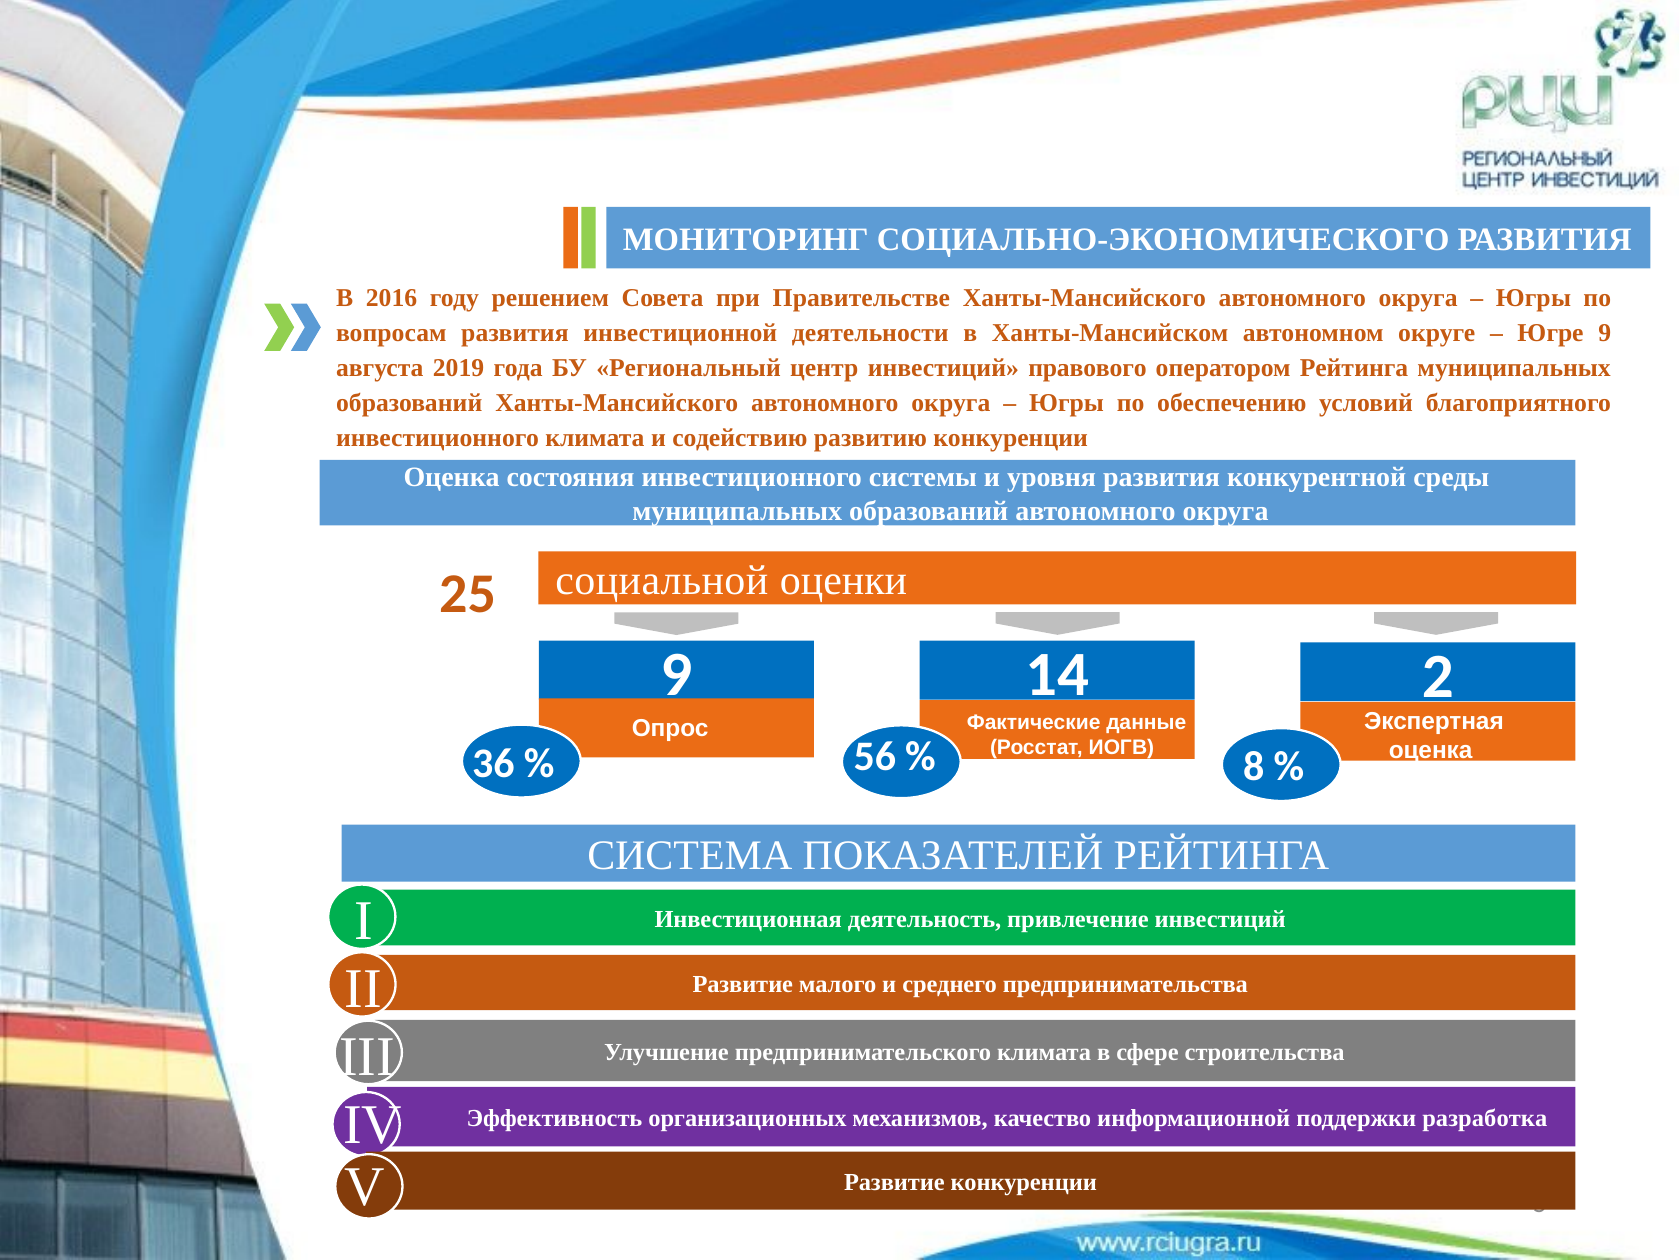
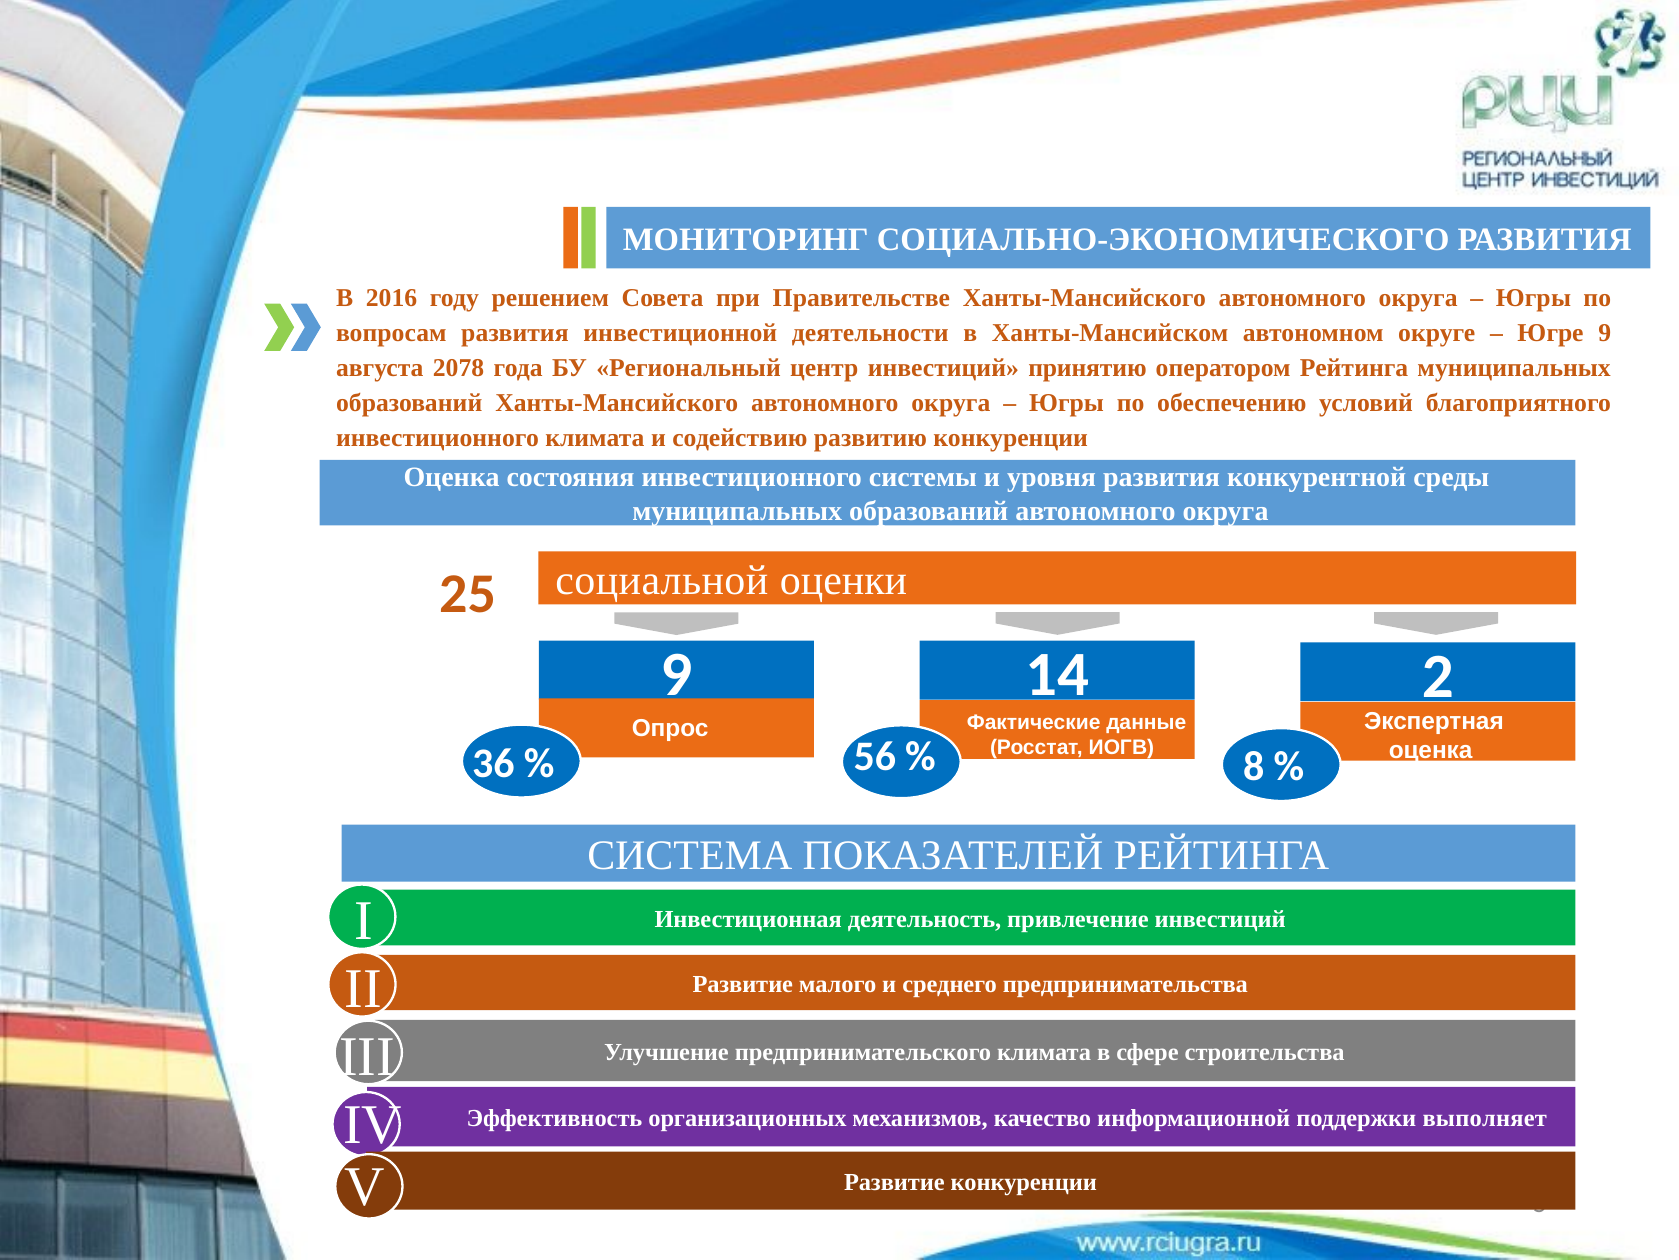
2019: 2019 -> 2078 (459, 368)
правового: правового -> принятию (1087, 368)
разработка: разработка -> выполняет (1485, 1118)
